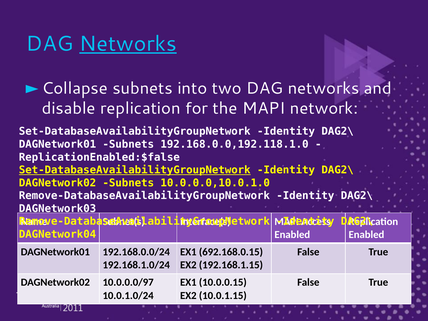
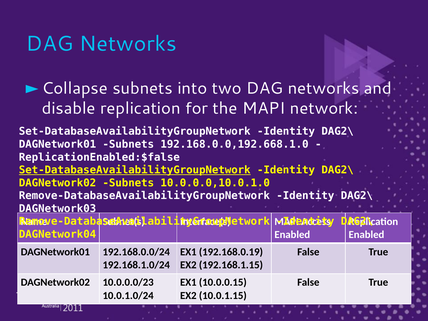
Networks underline: present -> none (128, 44)
192.168.0.0,192.118.1.0: 192.168.0.0,192.118.1.0 -> 192.168.0.0,192.668.1.0 (235, 144)
692.168.0.15: 692.168.0.15 -> 192.168.0.19 (231, 252)
10.0.0.0/97: 10.0.0.0/97 -> 10.0.0.0/23 (128, 282)
